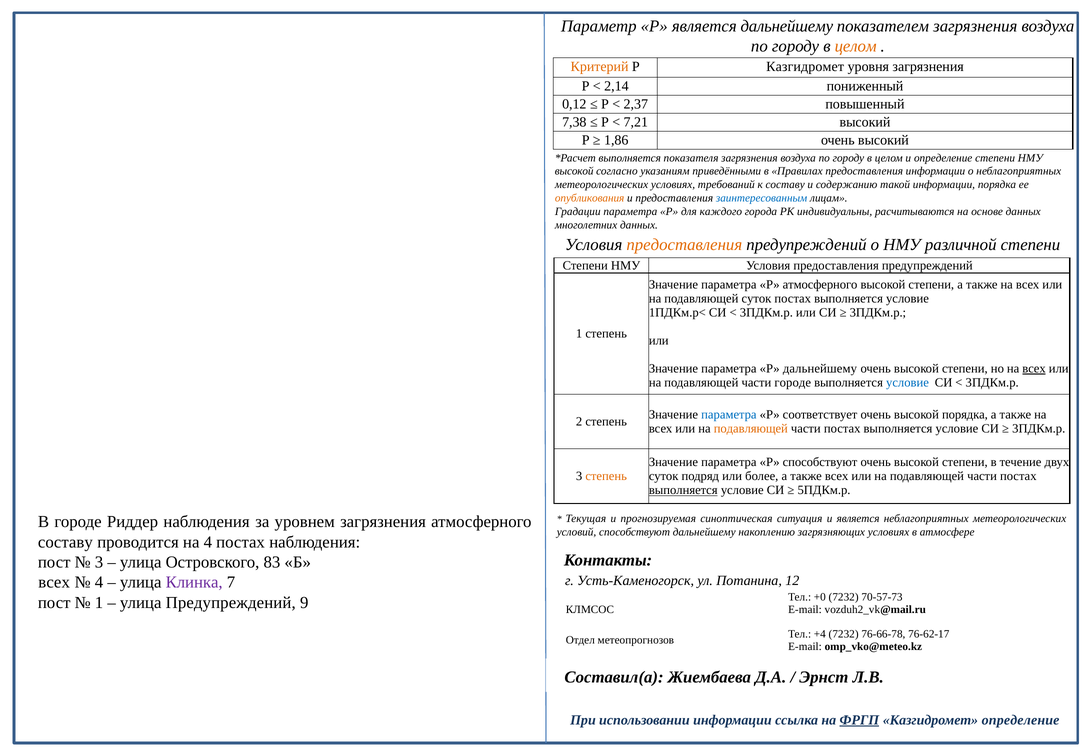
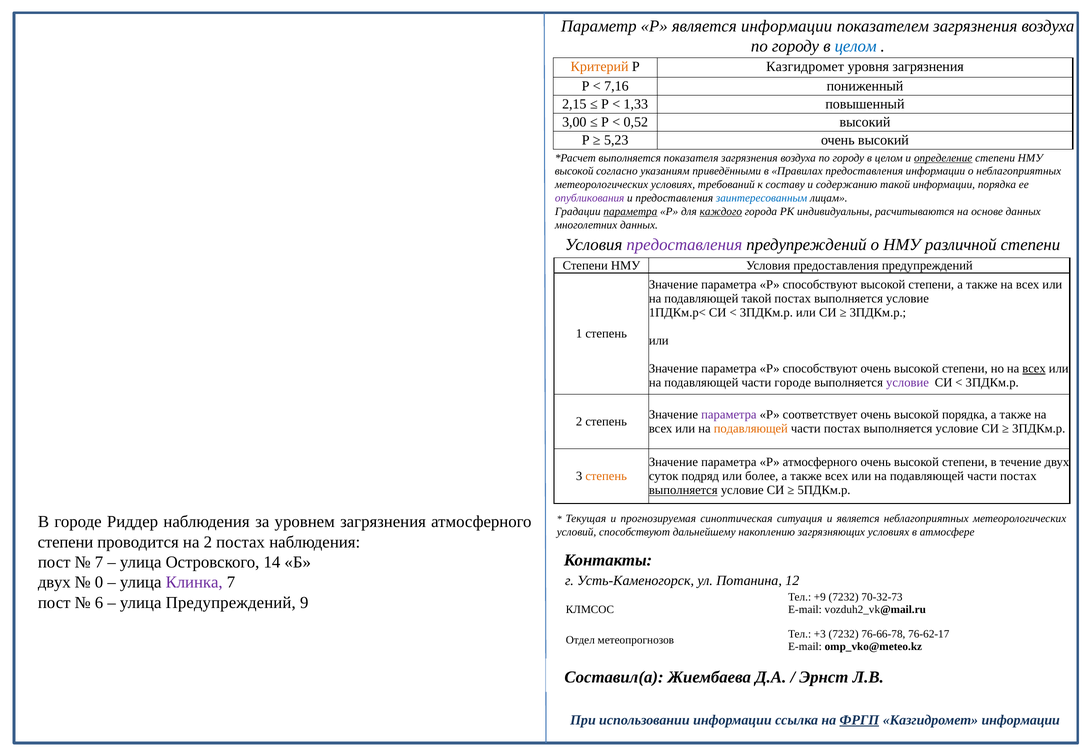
является дальнейшему: дальнейшему -> информации (787, 26)
целом colour: orange -> blue (856, 46)
2,14: 2,14 -> 7,16 (616, 86)
0,12: 0,12 -> 2,15 (574, 104)
2,37: 2,37 -> 1,33 (636, 104)
7,38: 7,38 -> 3,00 (574, 122)
7,21: 7,21 -> 0,52 (636, 122)
1,86: 1,86 -> 5,23 (616, 140)
определение underline: none -> present (943, 158)
опубликования colour: orange -> purple (590, 198)
параметра underline: none -> present (630, 211)
каждого underline: none -> present (721, 211)
предоставления colour: orange -> purple (684, 245)
атмосферного: атмосферного -> способствуют (820, 285)
подавляющей суток: суток -> такой (757, 299)
дальнейшему: дальнейшему -> способствуют (820, 369)
условие colour: blue -> purple (907, 383)
параметра colour: blue -> purple (729, 415)
Р способствуют: способствуют -> атмосферного (820, 462)
составу: составу -> степени (66, 542)
на 4: 4 -> 2 (208, 542)
3: 3 -> 7 (99, 562)
83: 83 -> 14 (272, 562)
всех: всех -> двух (54, 582)
4: 4 -> 0 (99, 582)
+0: +0 -> +9 (820, 597)
70-57-73: 70-57-73 -> 70-32-73 (882, 597)
1: 1 -> 6 (99, 603)
+4: +4 -> +3 (820, 634)
Казгидромет определение: определение -> информации (1021, 720)
